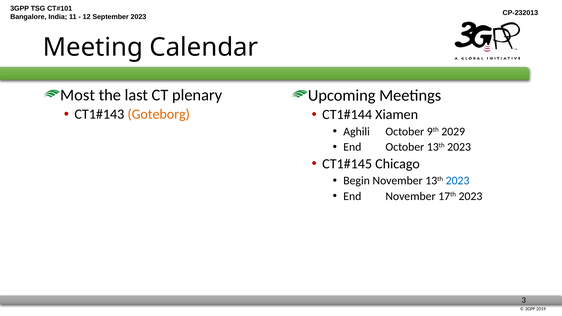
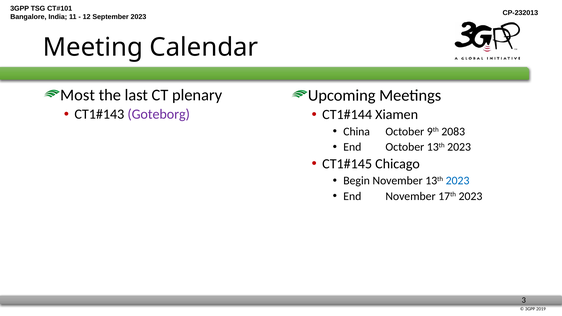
Goteborg colour: orange -> purple (159, 114)
Aghili: Aghili -> China (357, 132)
2029: 2029 -> 2083 (453, 132)
